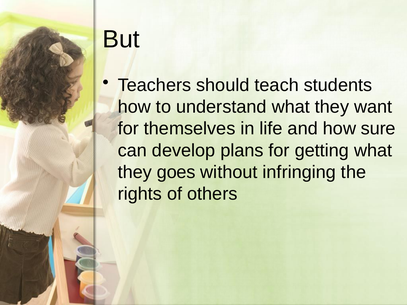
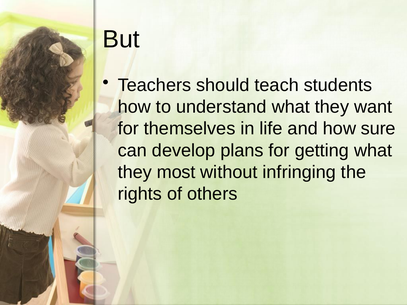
goes: goes -> most (176, 172)
